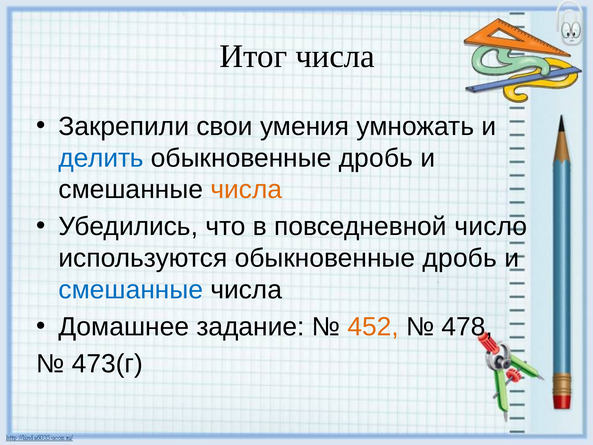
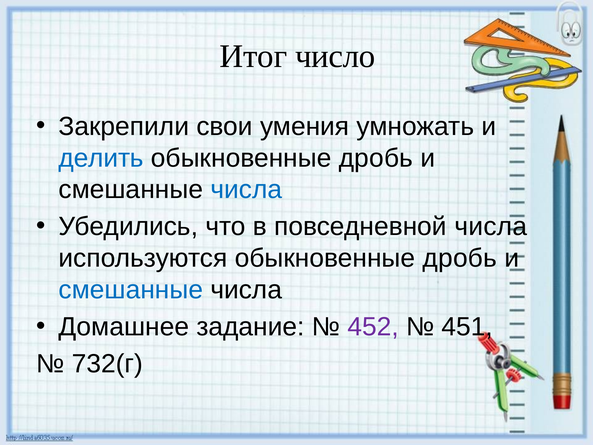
Итог числа: числа -> число (335, 56)
числа colour: orange -> blue (246, 190)
повседневной число: число -> числа (491, 226)
452 colour: orange -> purple (373, 327)
478: 478 -> 451 (467, 327)
473(г: 473(г -> 732(г (107, 364)
